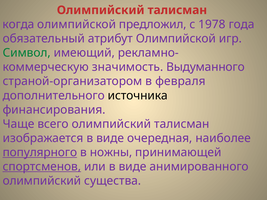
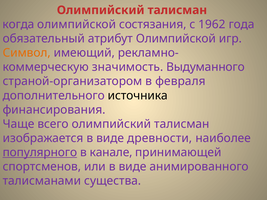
предложил: предложил -> состязания (153, 24)
1978: 1978 -> 1962 (212, 24)
Символ colour: green -> orange (27, 53)
очередная: очередная -> древности (160, 138)
ножны: ножны -> канале (111, 153)
спортсменов underline: present -> none (42, 167)
олимпийский: олимпийский -> талисманами (42, 181)
